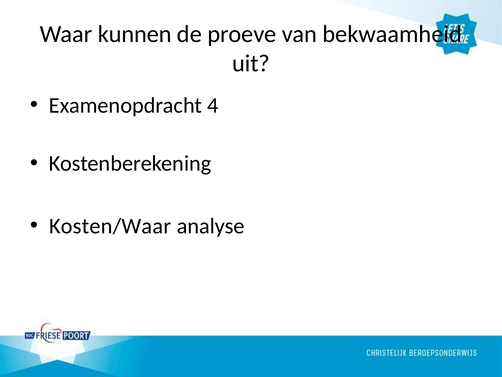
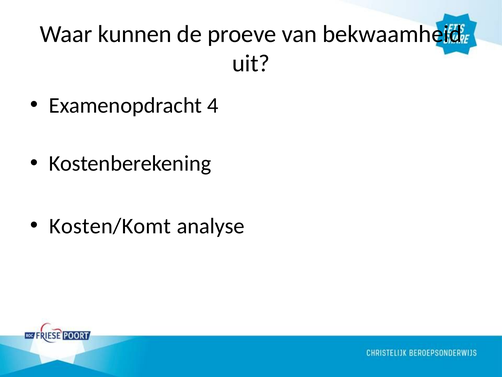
Kosten/Waar: Kosten/Waar -> Kosten/Komt (110, 226)
